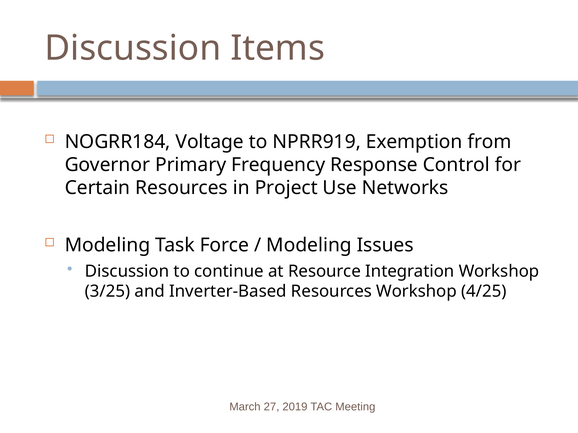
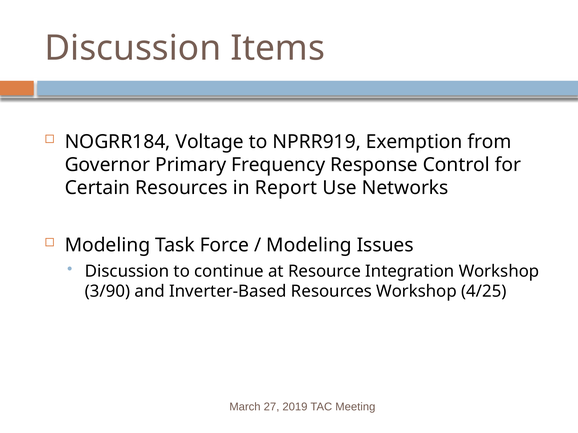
Project: Project -> Report (286, 188)
3/25: 3/25 -> 3/90 (108, 292)
